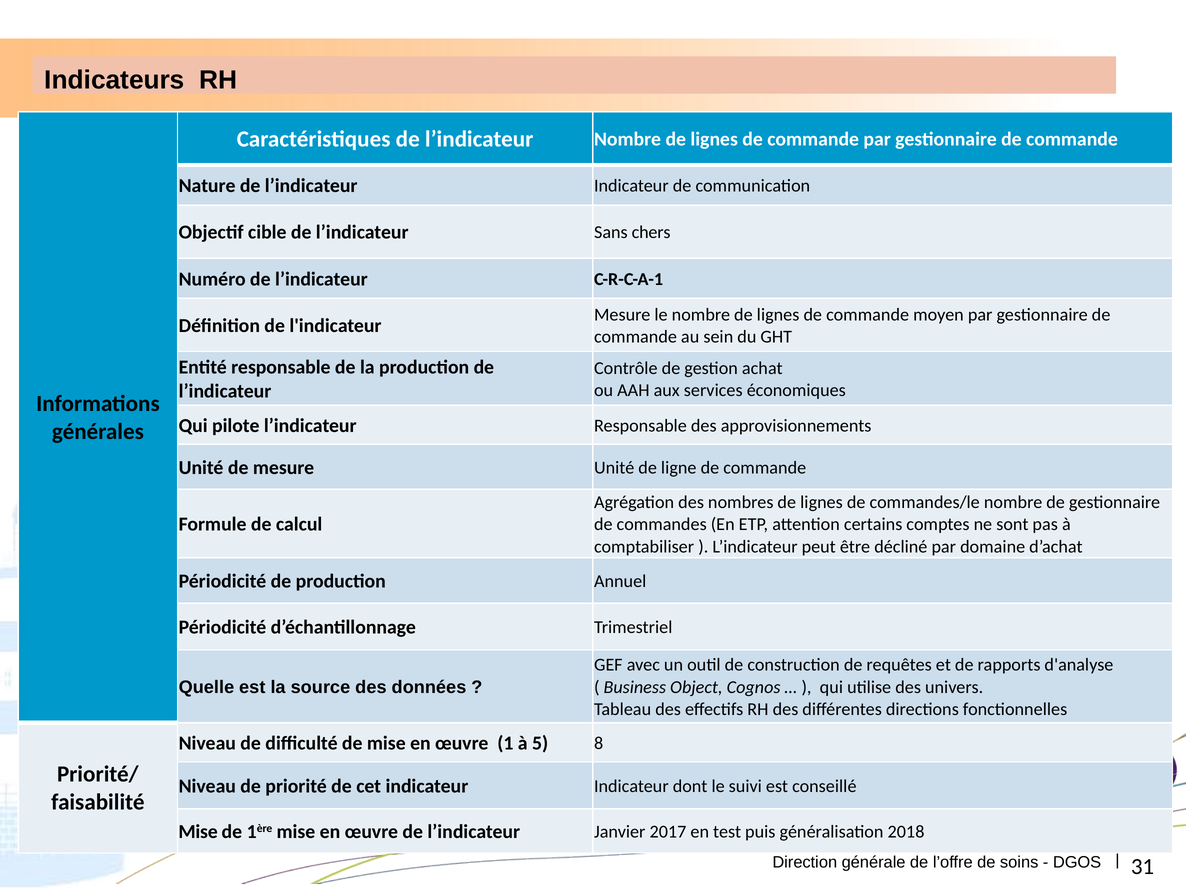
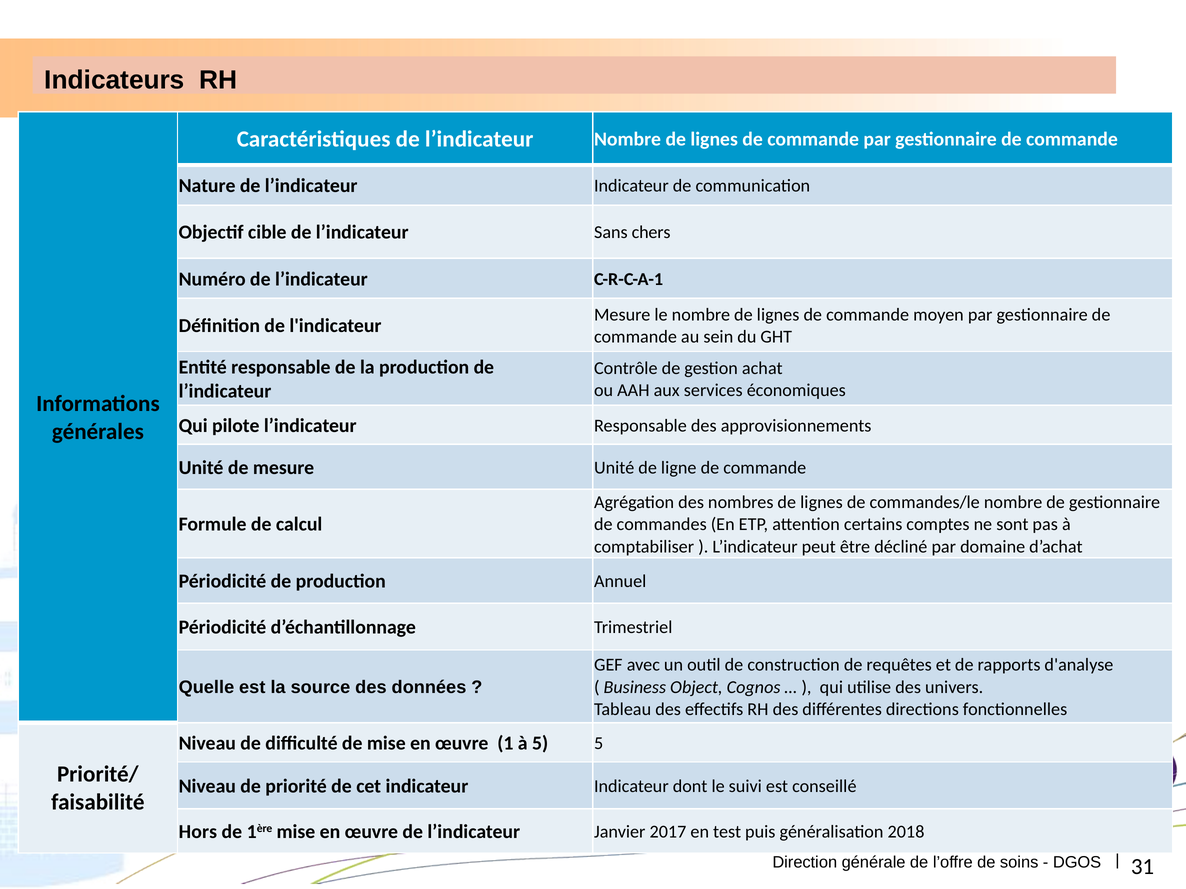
5 8: 8 -> 5 (599, 744)
Mise: Mise -> Hors (198, 832)
